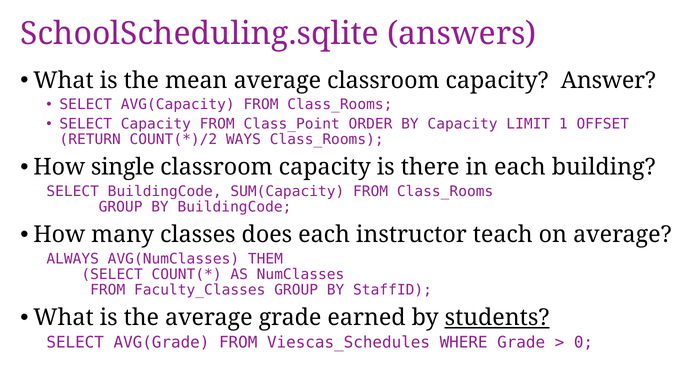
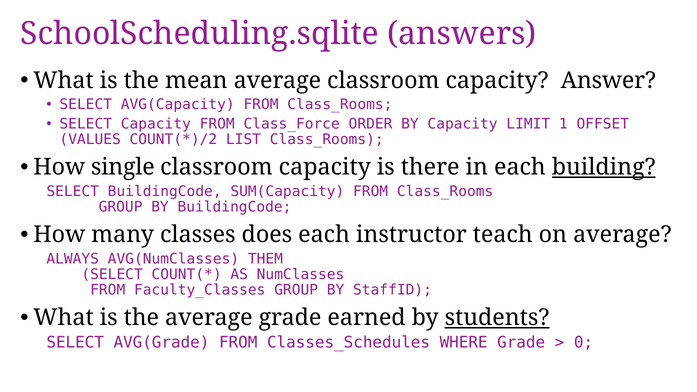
Class_Point: Class_Point -> Class_Force (292, 124)
RETURN: RETURN -> VALUES (90, 140)
WAYS: WAYS -> LIST (243, 140)
building underline: none -> present (604, 167)
Viescas_Schedules: Viescas_Schedules -> Classes_Schedules (349, 343)
